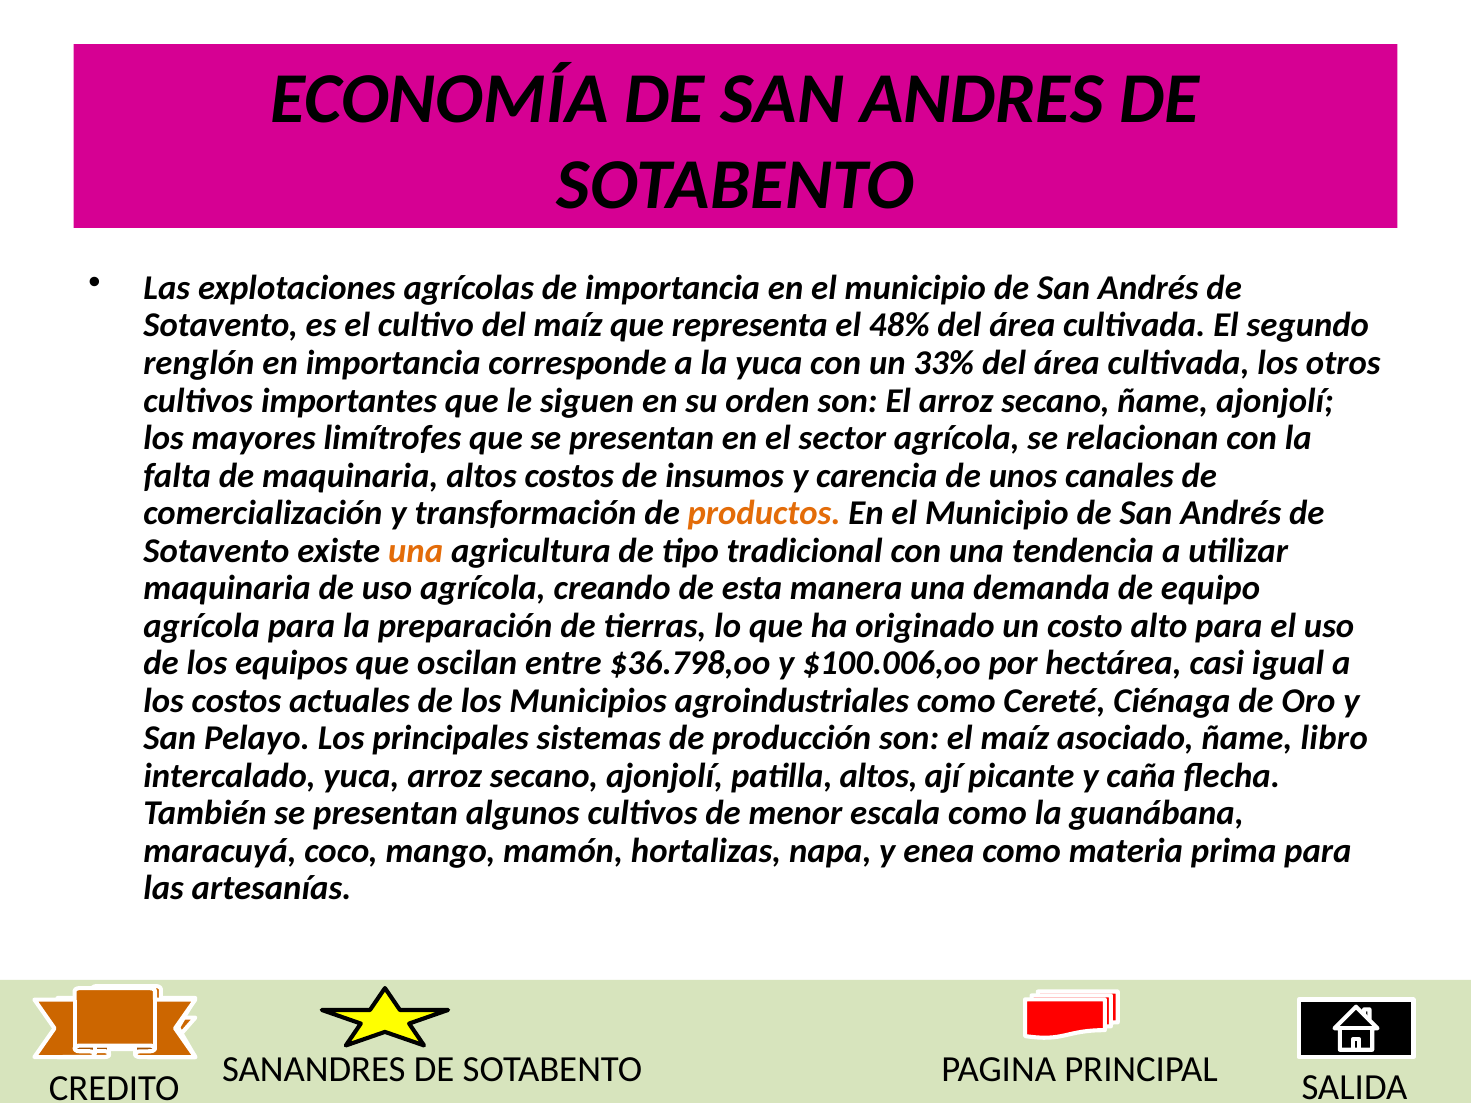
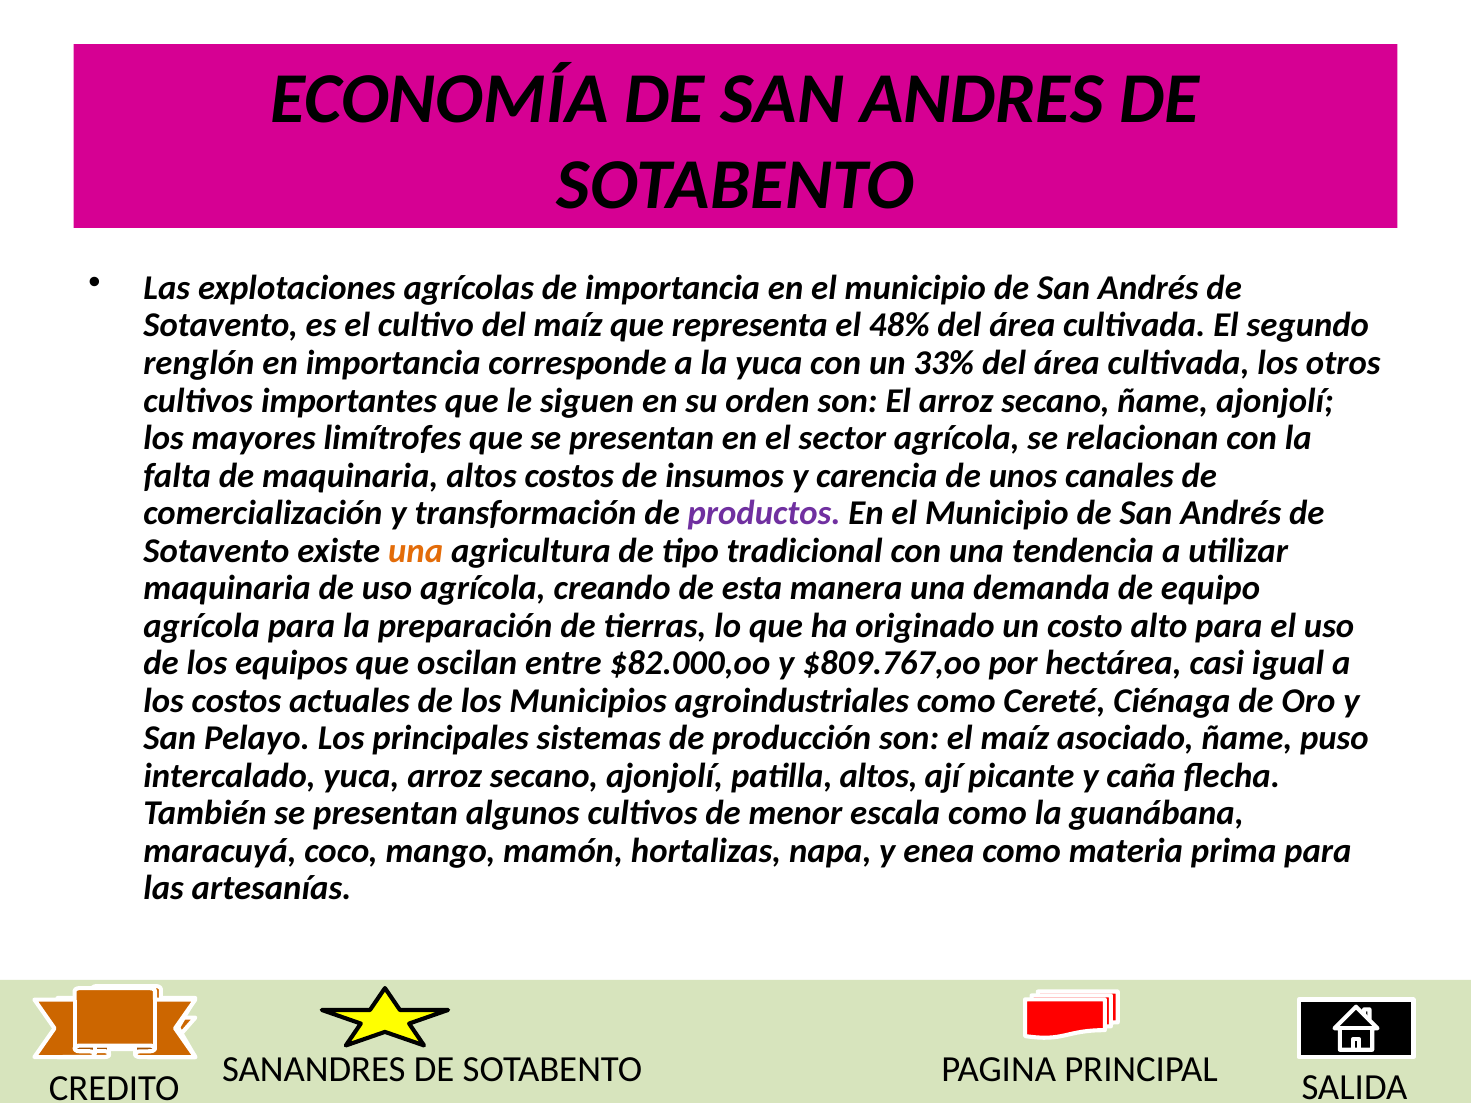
productos colour: orange -> purple (764, 513)
$36.798,oo: $36.798,oo -> $82.000,oo (690, 663)
$100.006,oo: $100.006,oo -> $809.767,oo (892, 663)
libro: libro -> puso (1334, 738)
